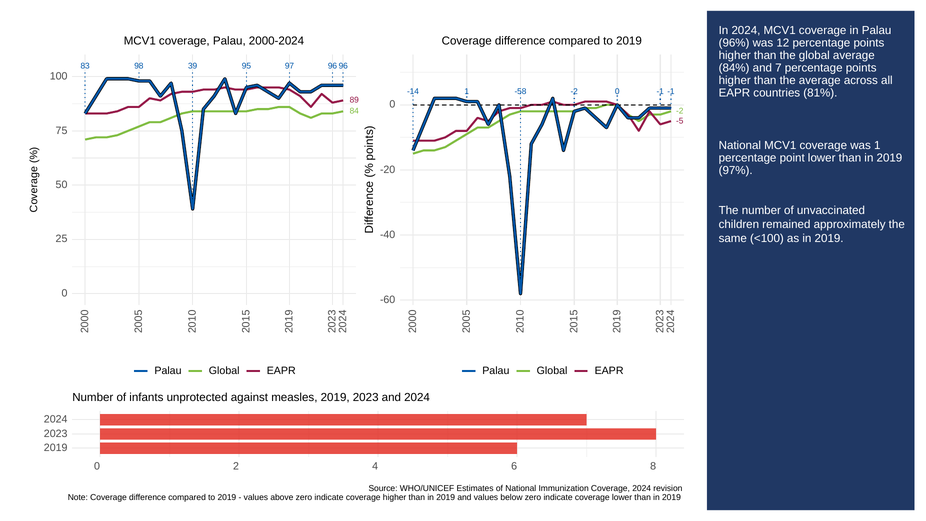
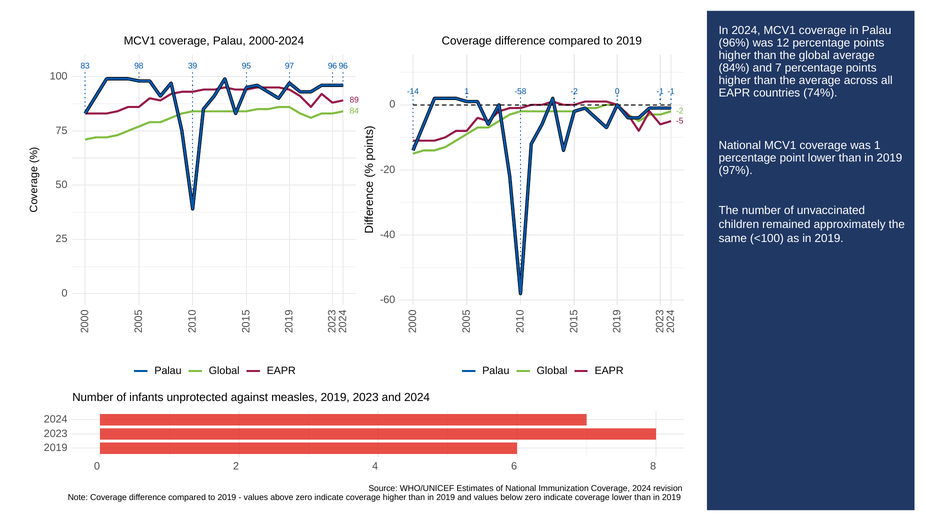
81%: 81% -> 74% (820, 93)
